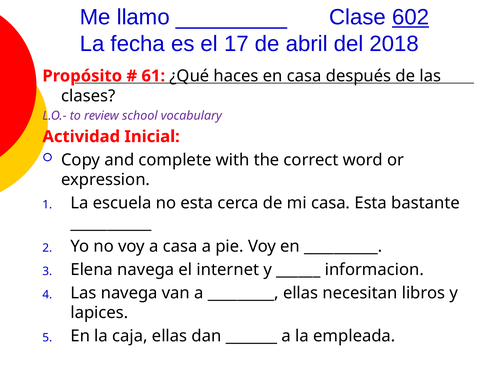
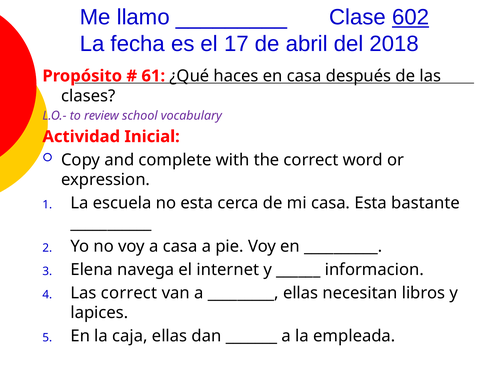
Las navega: navega -> correct (129, 293)
